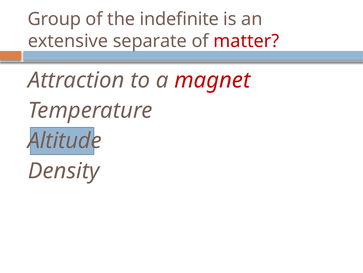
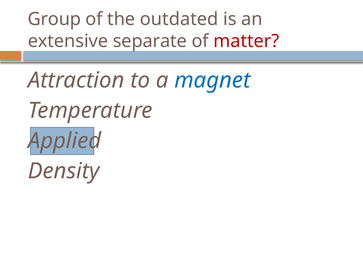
indefinite: indefinite -> outdated (179, 19)
magnet colour: red -> blue (212, 80)
Altitude: Altitude -> Applied (65, 140)
